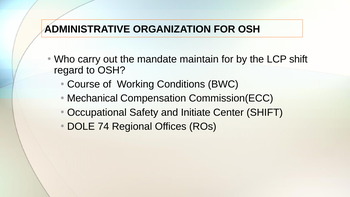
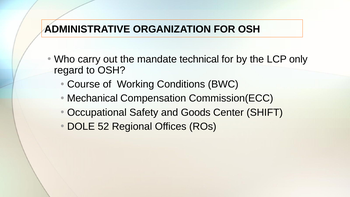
maintain: maintain -> technical (199, 59)
LCP shift: shift -> only (298, 59)
Initiate: Initiate -> Goods (196, 112)
74: 74 -> 52 (103, 126)
